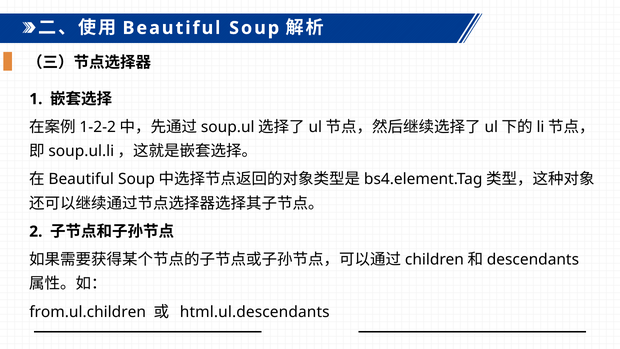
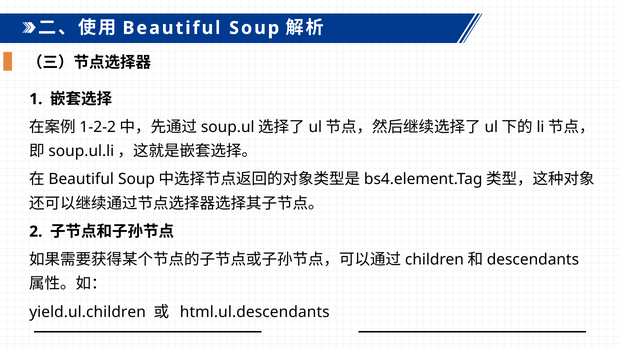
from.ul.children: from.ul.children -> yield.ul.children (88, 312)
